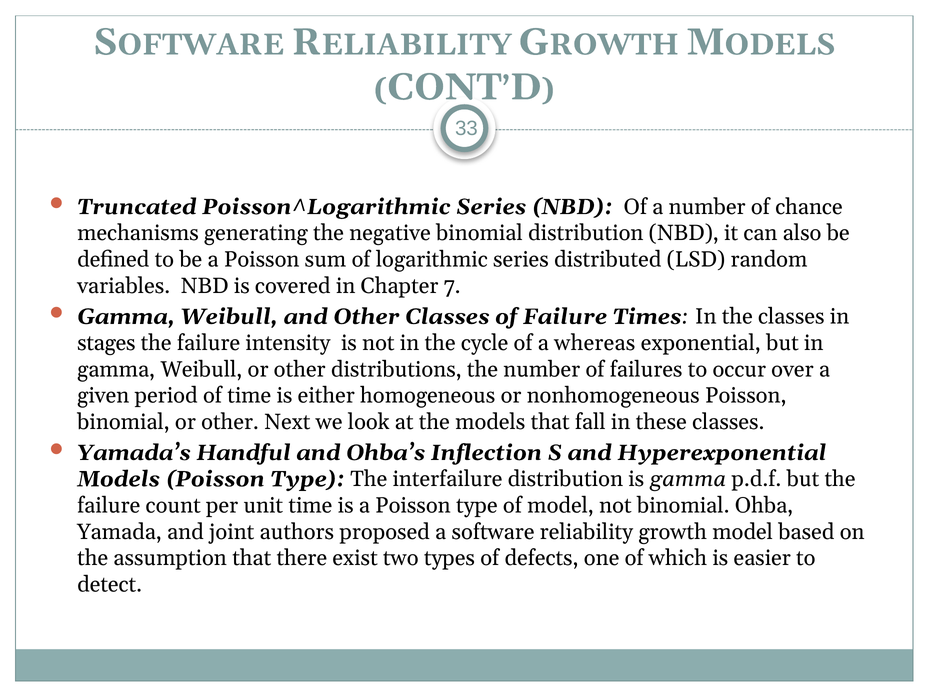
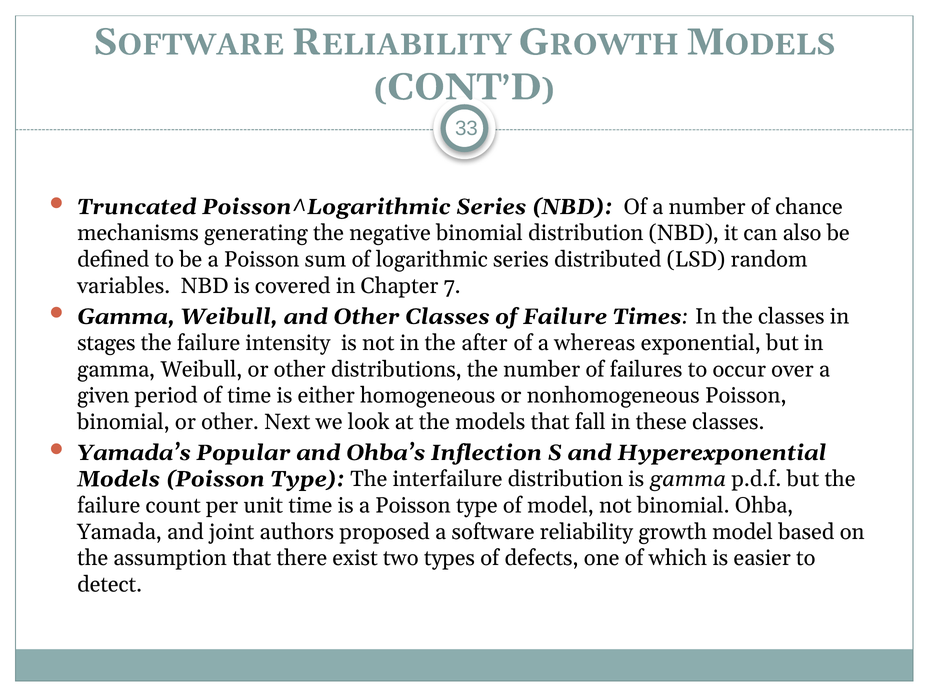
cycle: cycle -> after (484, 343)
Handful: Handful -> Popular (243, 453)
